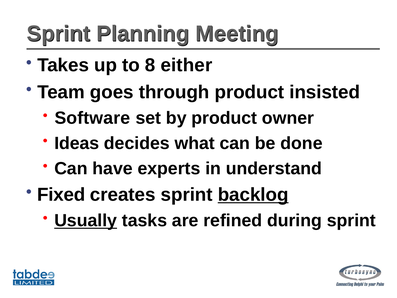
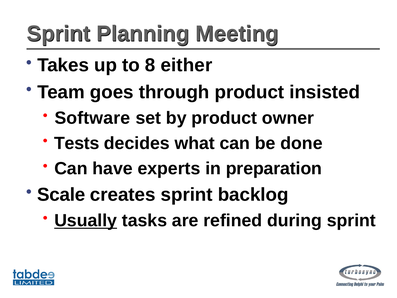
Ideas: Ideas -> Tests (77, 143)
understand: understand -> preparation (274, 168)
Fixed: Fixed -> Scale (61, 195)
backlog underline: present -> none (253, 195)
